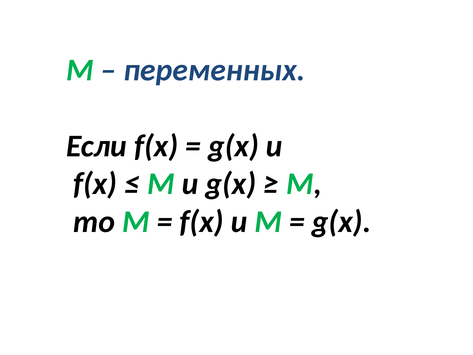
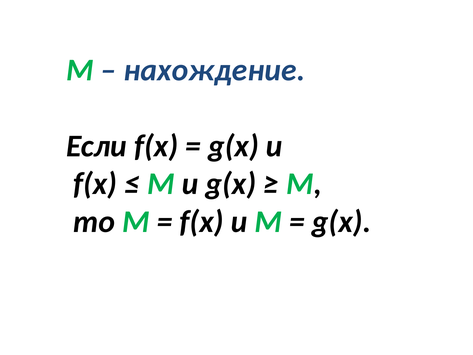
переменных: переменных -> нахождение (214, 70)
